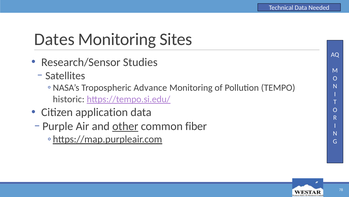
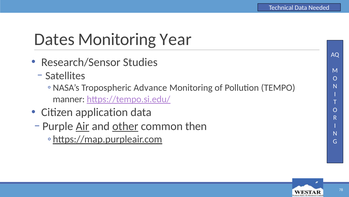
Sites: Sites -> Year (176, 39)
historic: historic -> manner (69, 99)
Air underline: none -> present (82, 126)
fiber: fiber -> then (196, 126)
